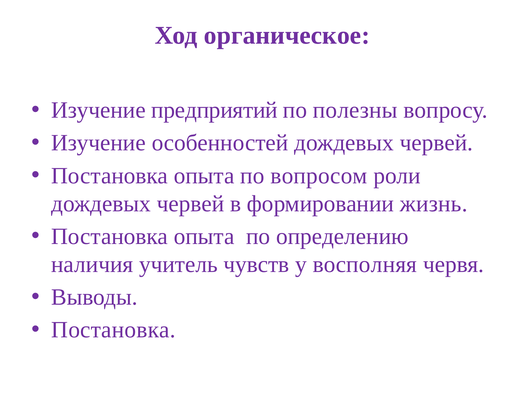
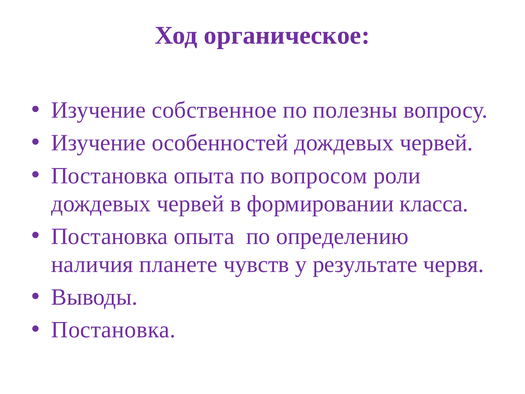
предприятий: предприятий -> собственное (214, 110)
жизнь: жизнь -> класса (434, 204)
учитель: учитель -> планете (178, 264)
восполняя: восполняя -> результате (365, 264)
